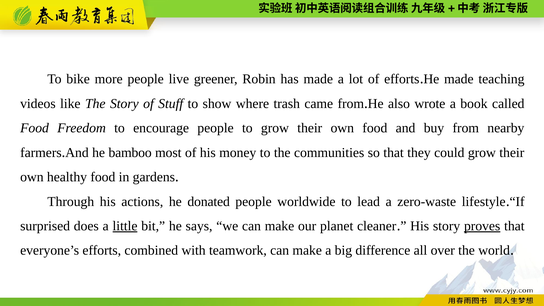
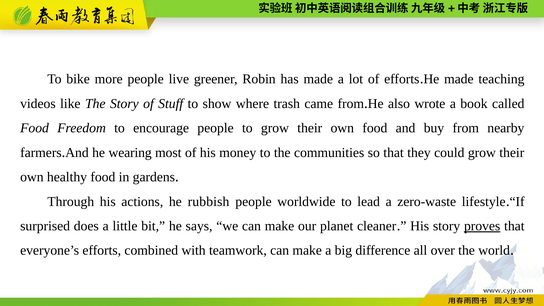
bamboo: bamboo -> wearing (130, 153)
donated: donated -> rubbish (209, 202)
little underline: present -> none (125, 226)
